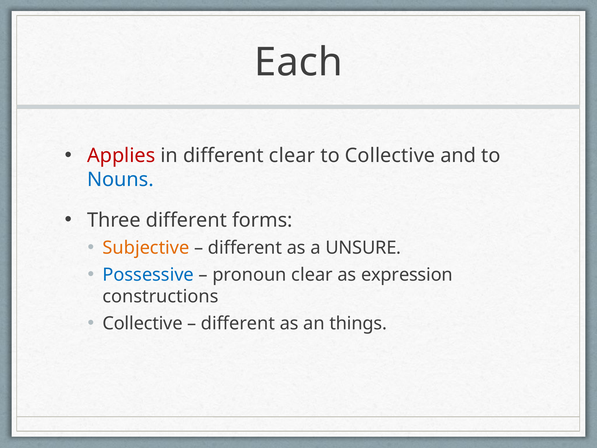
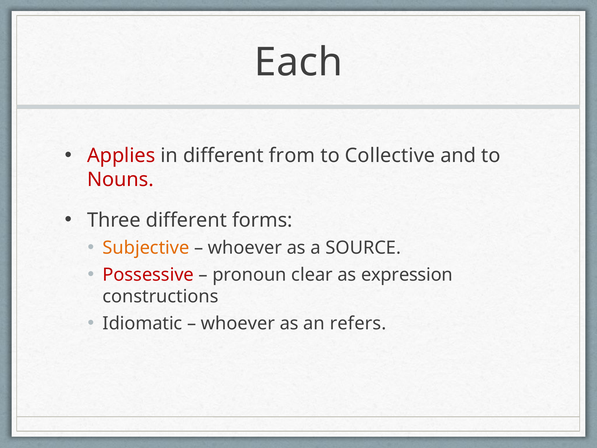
different clear: clear -> from (292, 156)
Nouns colour: blue -> red (120, 180)
different: different -> whoever (245, 248)
UNSURE: UNSURE -> SOURCE (363, 248)
Possessive colour: blue -> red (148, 275)
Collective: Collective -> Idiomatic (142, 323)
different: different -> whoever (238, 323)
things: things -> refers (358, 323)
